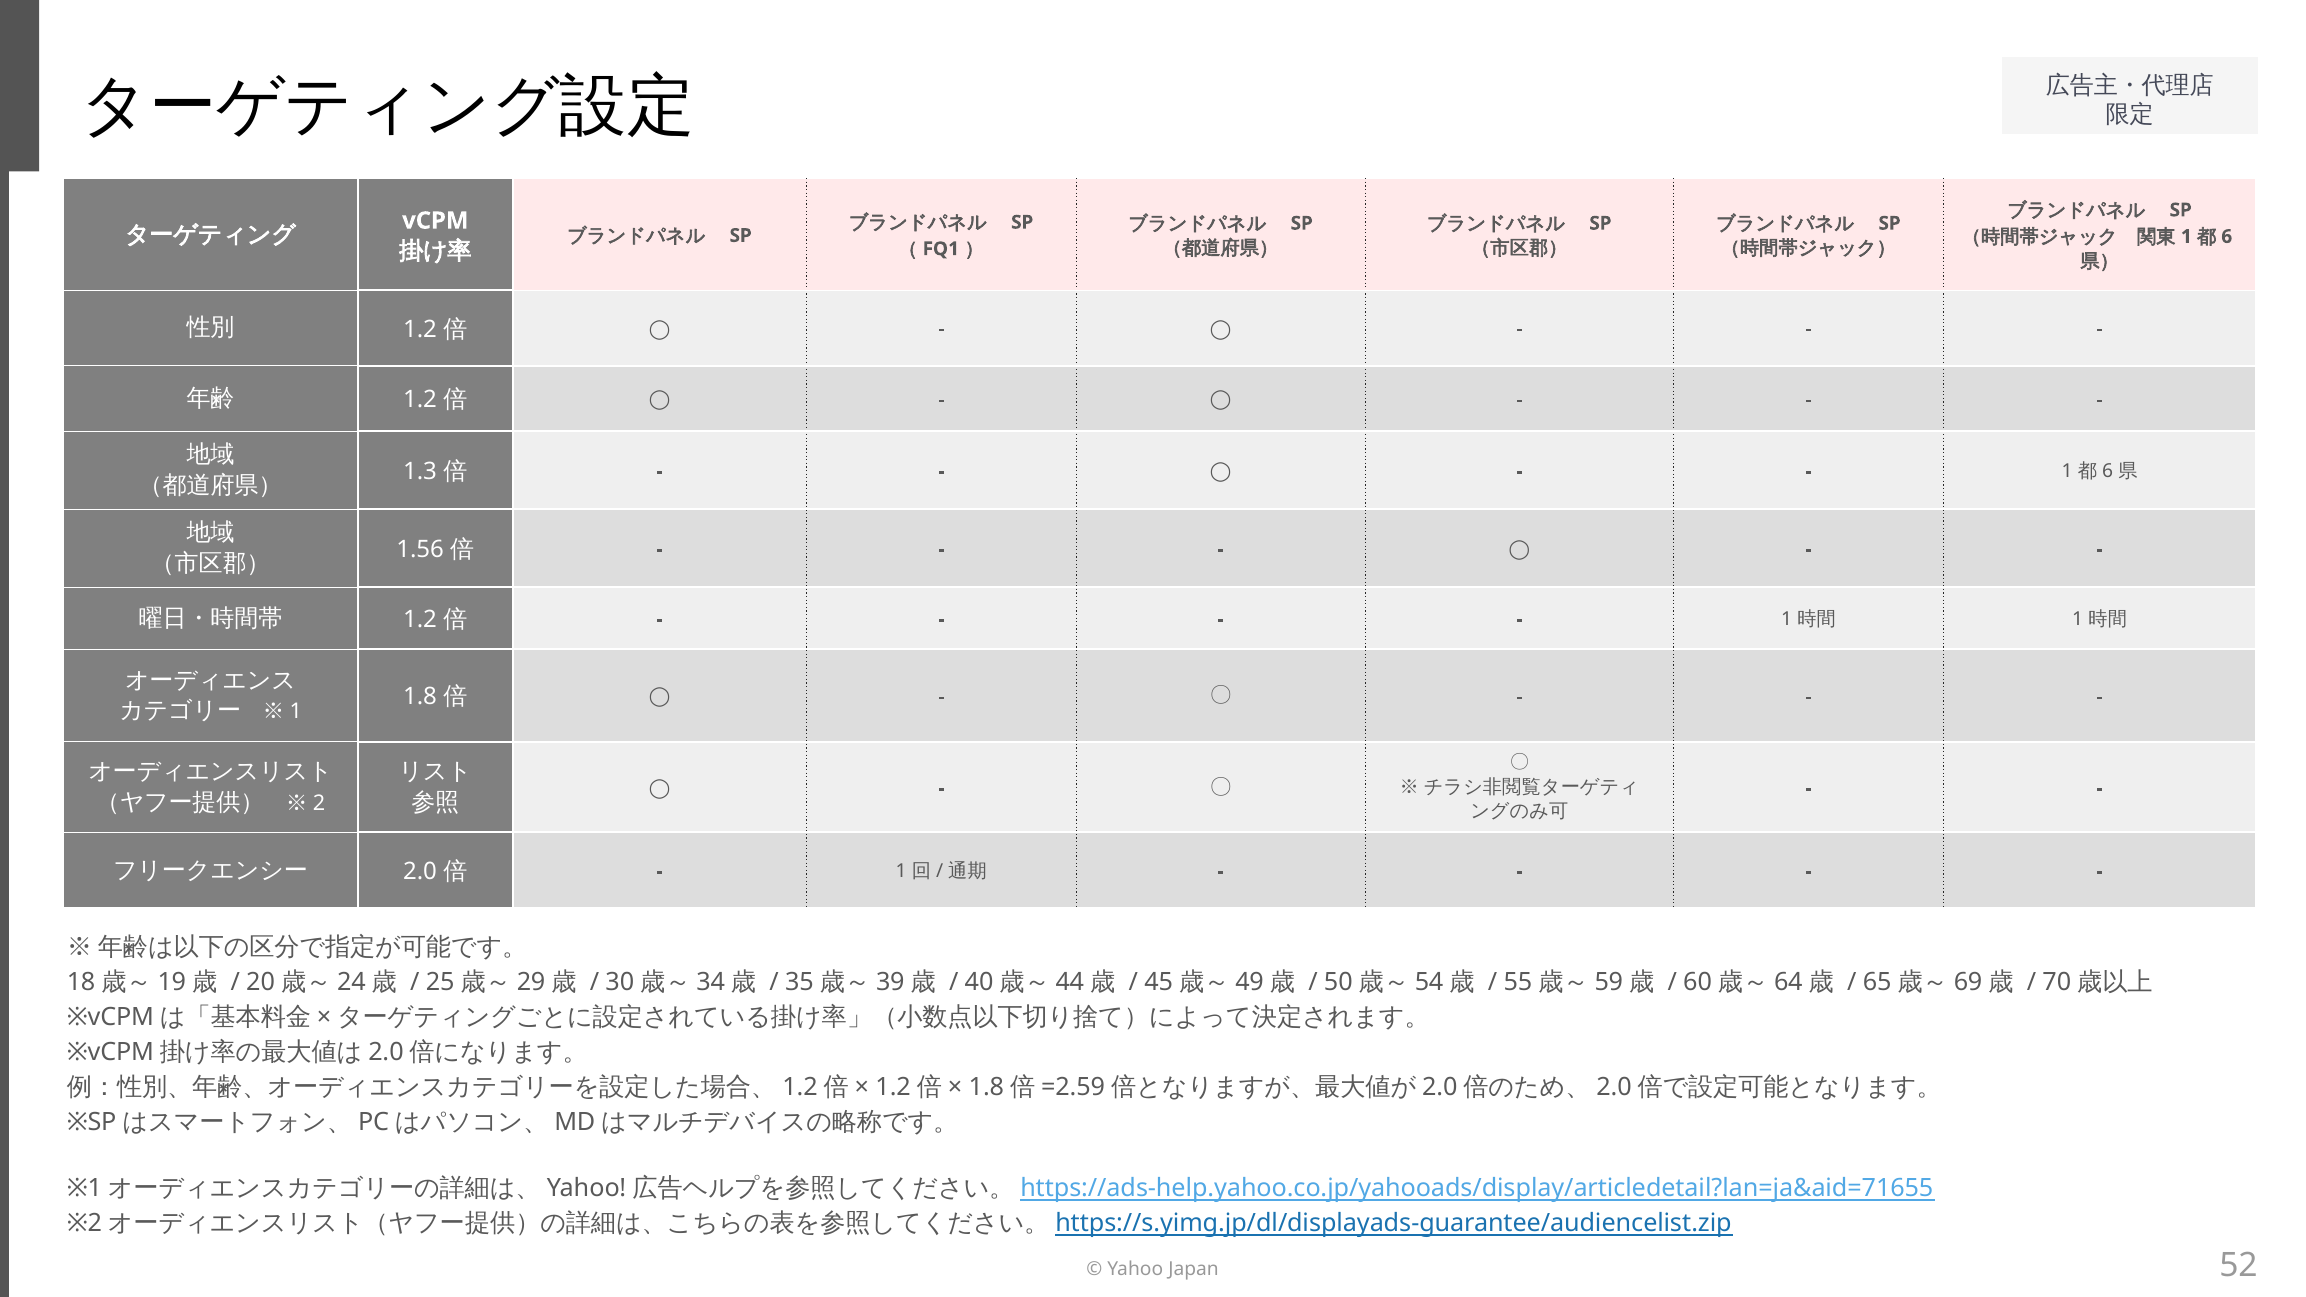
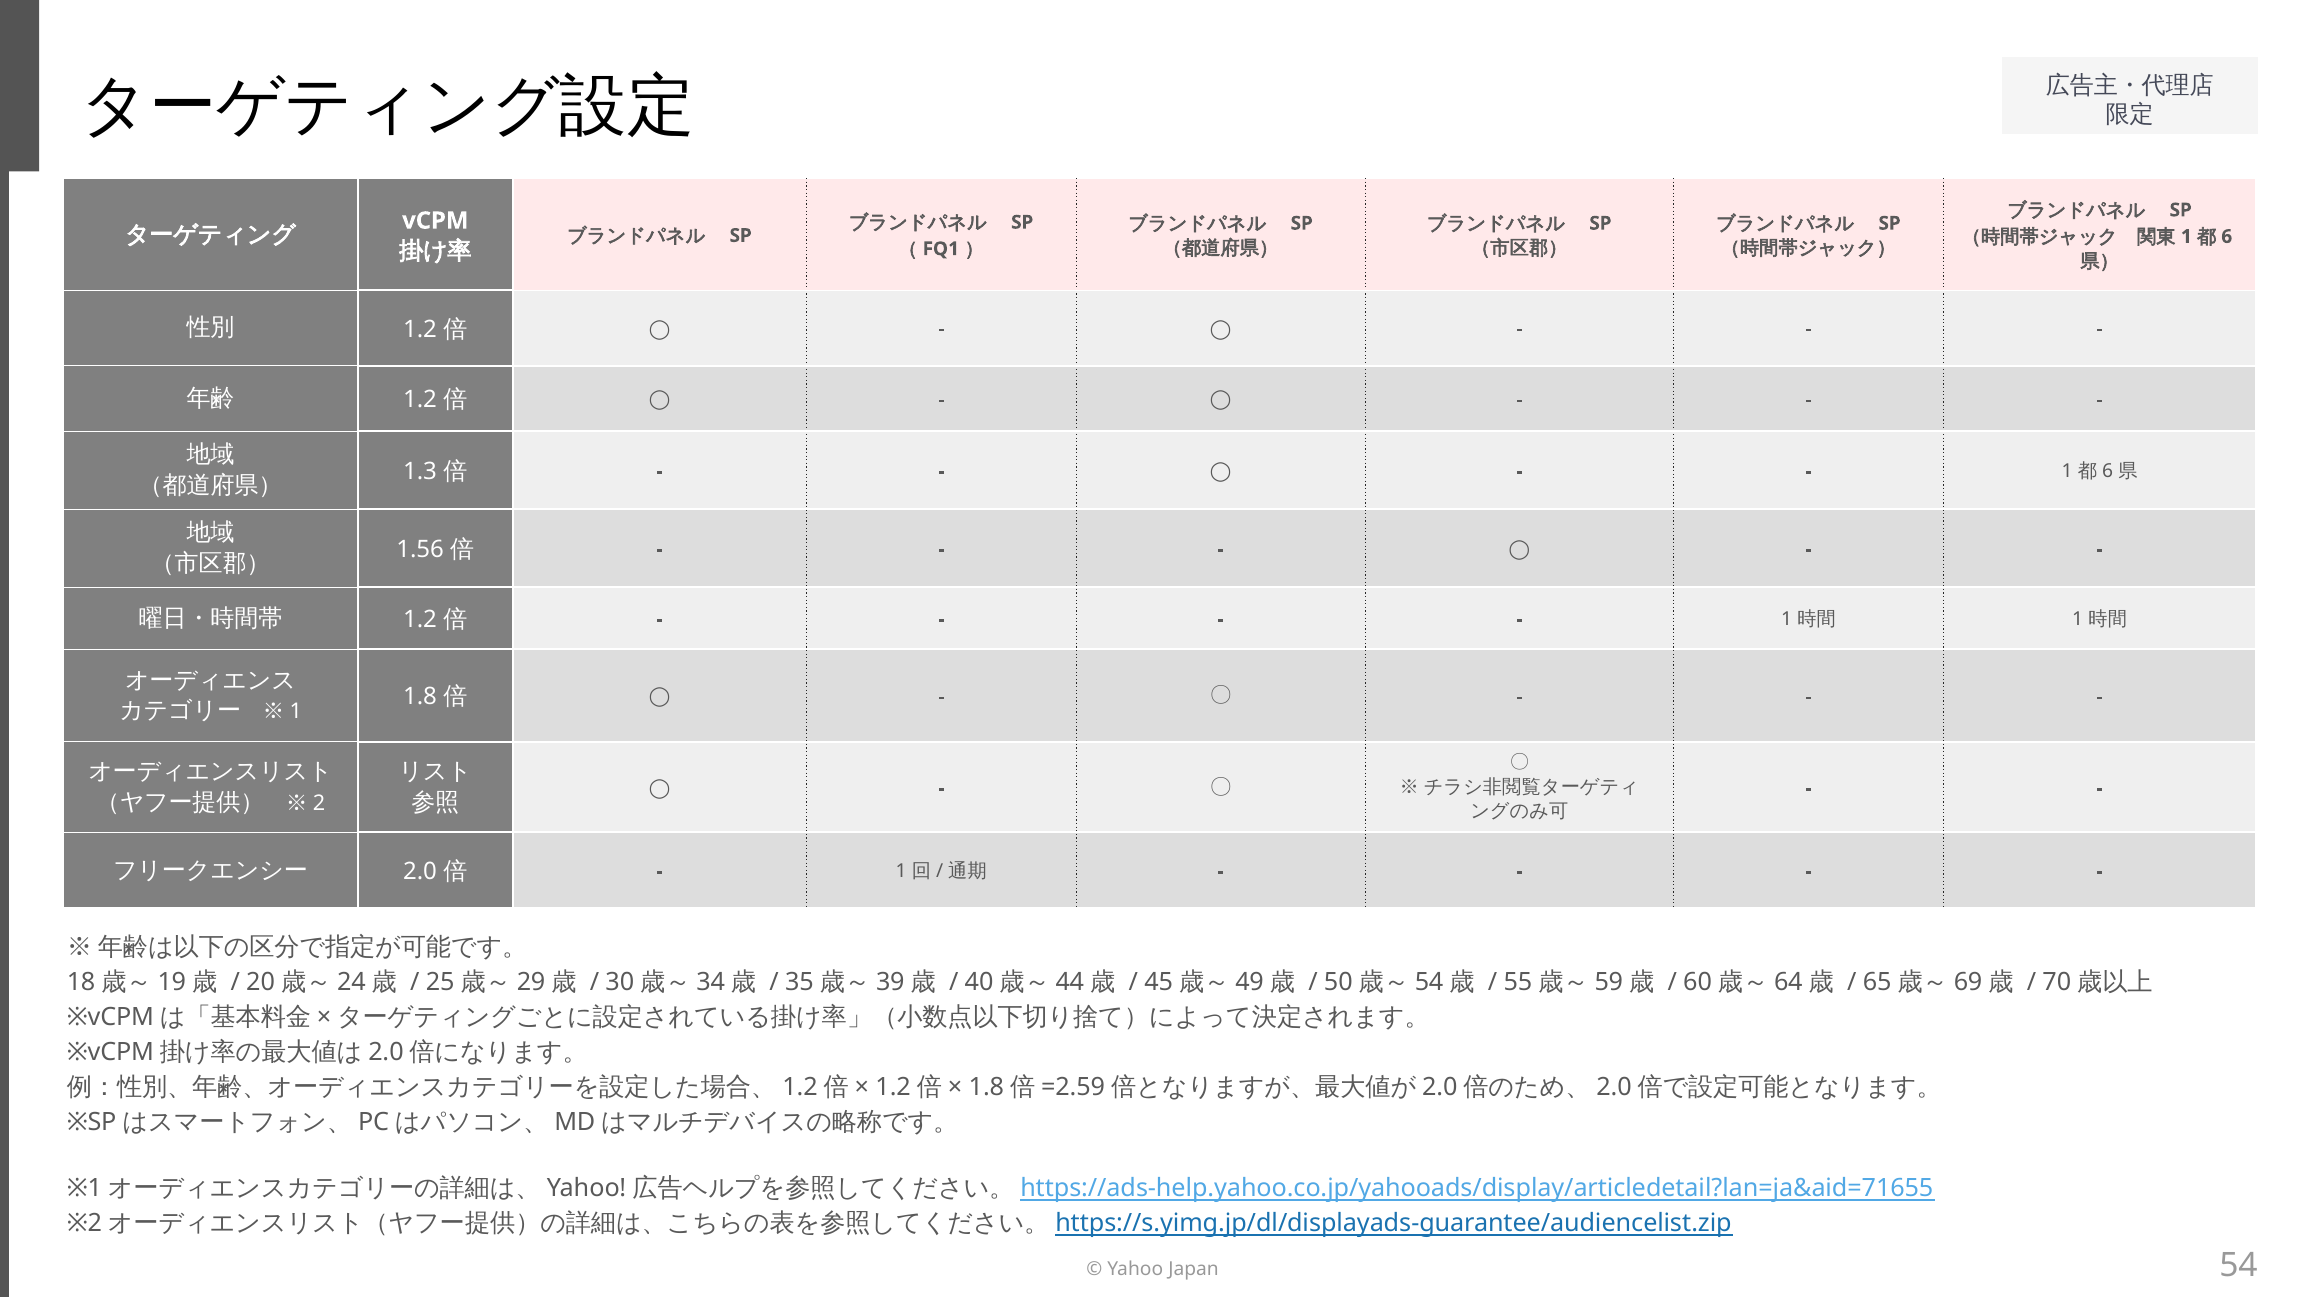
52: 52 -> 54 (2238, 1265)
